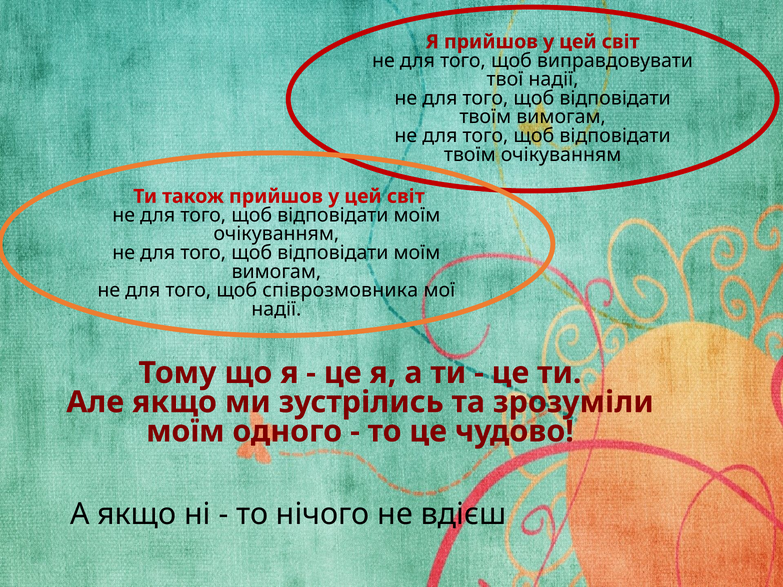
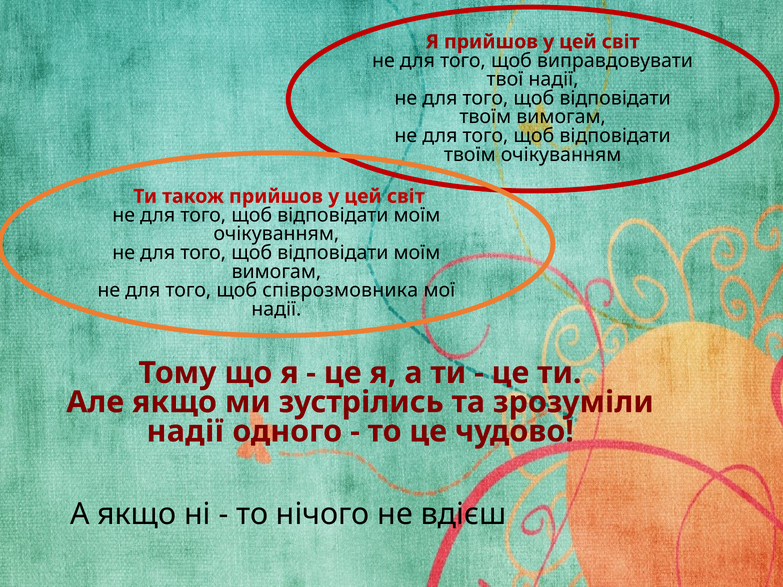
моїм: моїм -> надії (185, 432)
